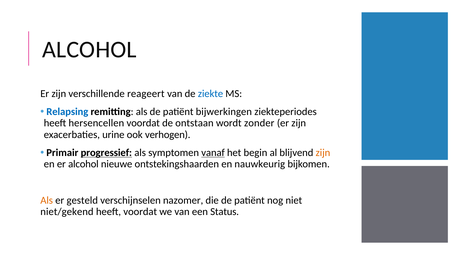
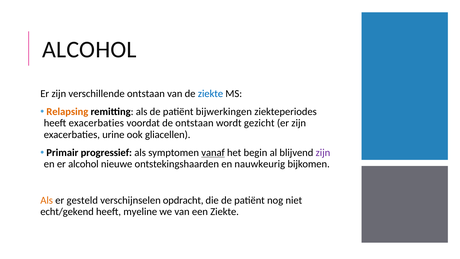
verschillende reageert: reageert -> ontstaan (146, 94)
Relapsing colour: blue -> orange (67, 112)
heeft hersencellen: hersencellen -> exacerbaties (96, 123)
zonder: zonder -> gezicht (259, 123)
verhogen: verhogen -> gliacellen (168, 134)
progressief underline: present -> none (106, 152)
zijn colour: orange -> purple (323, 152)
nazomer: nazomer -> opdracht (183, 200)
niet/gekend: niet/gekend -> echt/gekend (67, 211)
heeft voordat: voordat -> myeline (140, 211)
een Status: Status -> Ziekte (225, 211)
